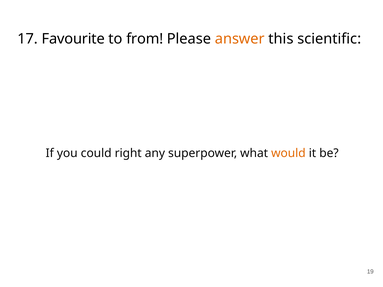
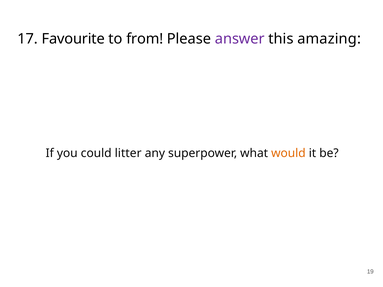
answer colour: orange -> purple (240, 39)
scientific: scientific -> amazing (329, 39)
right: right -> litter (128, 153)
